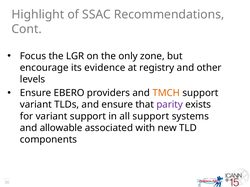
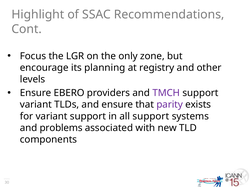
evidence: evidence -> planning (105, 68)
TMCH colour: orange -> purple (166, 93)
allowable: allowable -> problems (61, 128)
